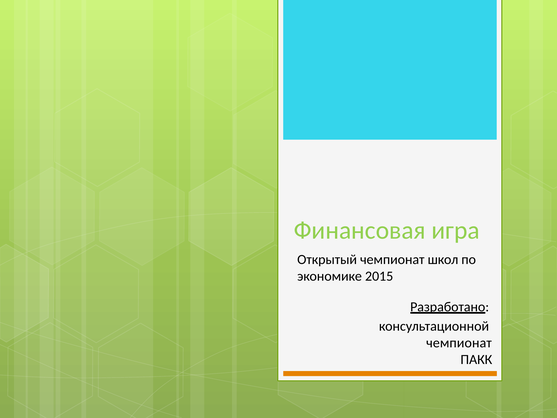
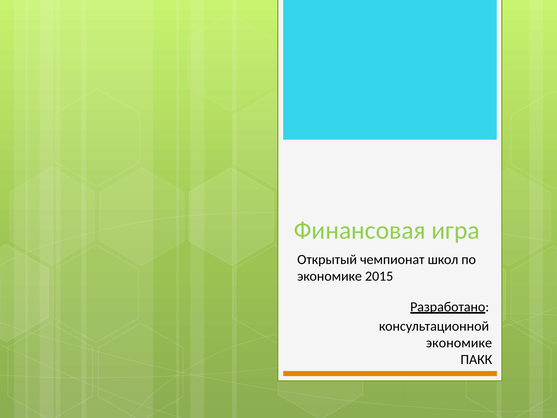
чемпионат: чемпионат -> экономике (459, 343)
